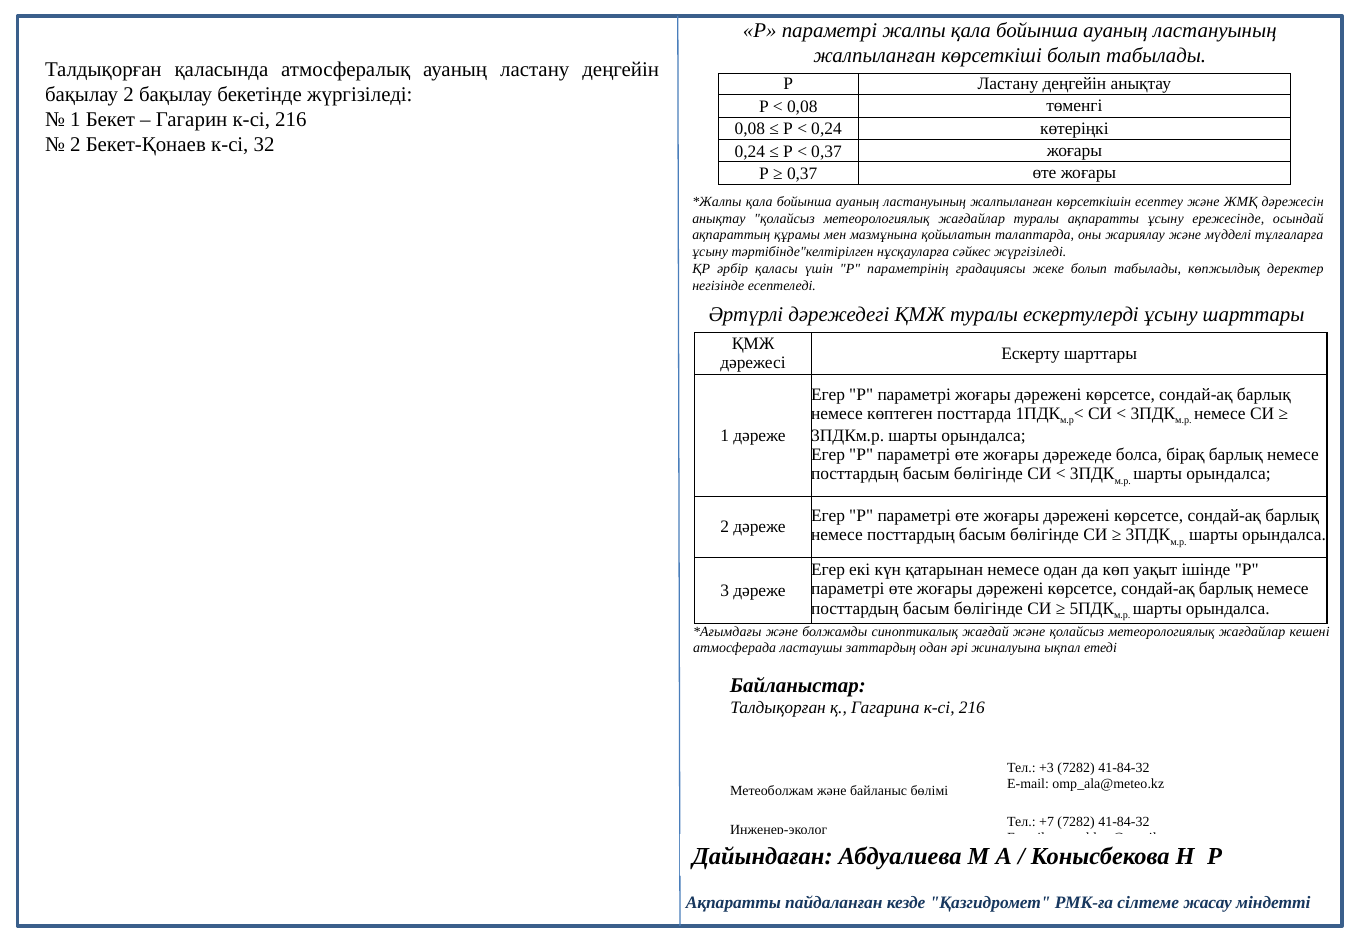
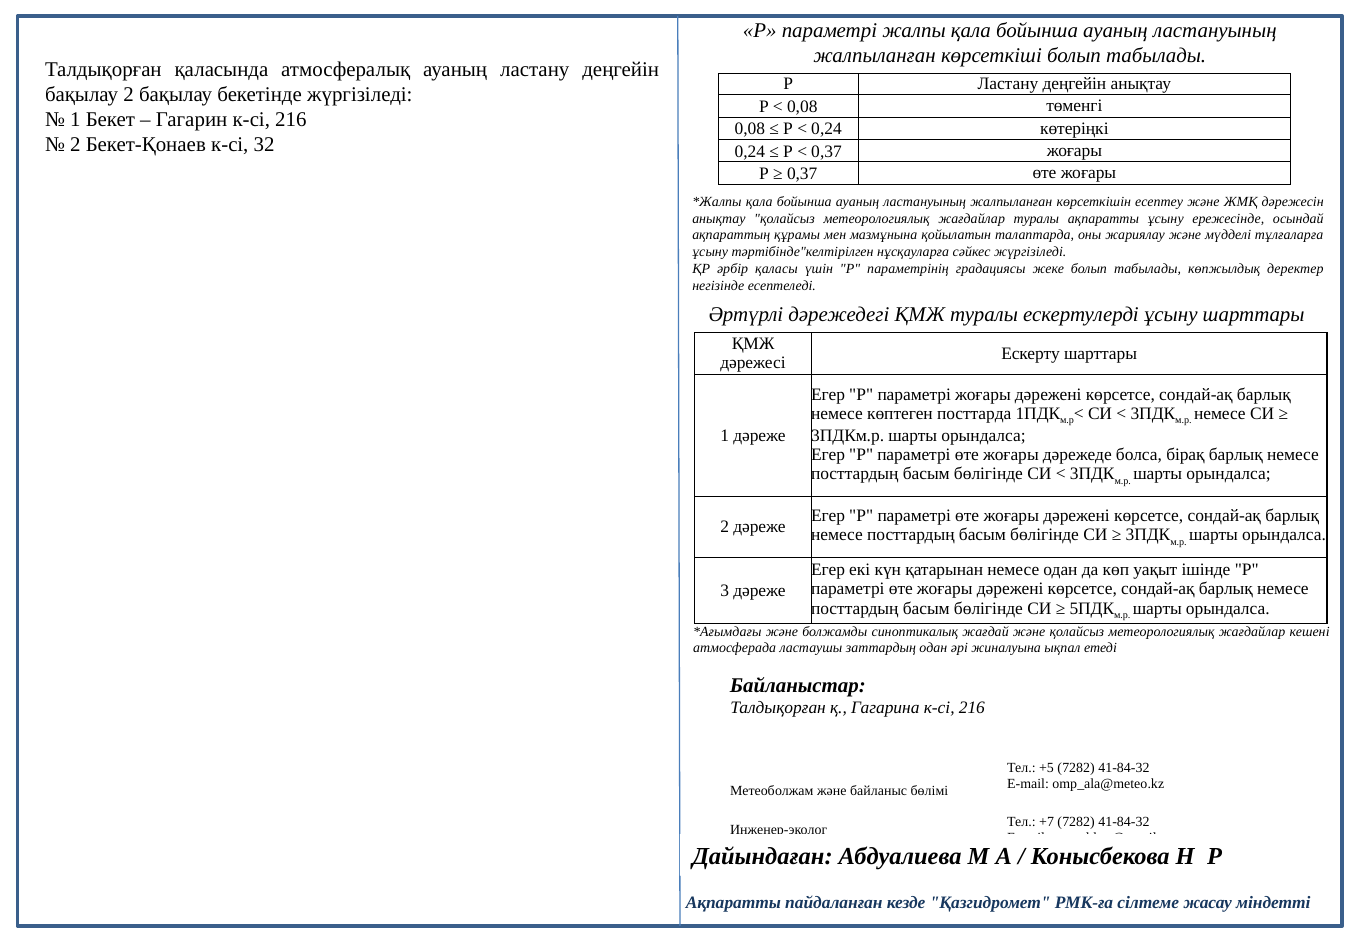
+3: +3 -> +5 (1047, 768)
